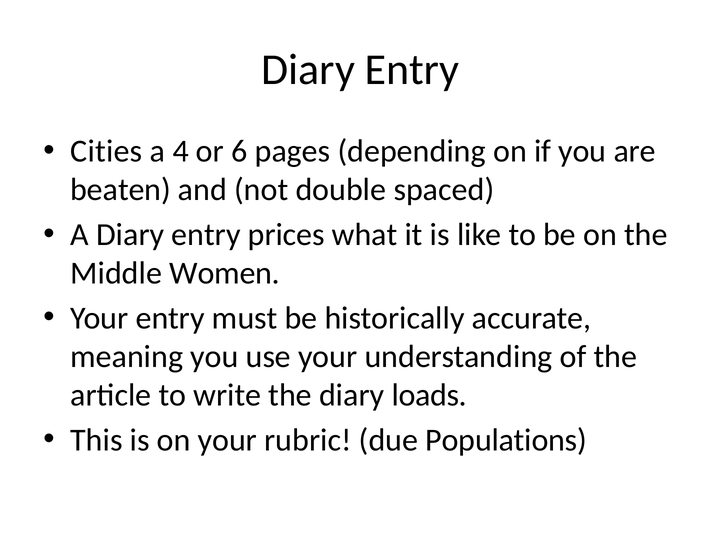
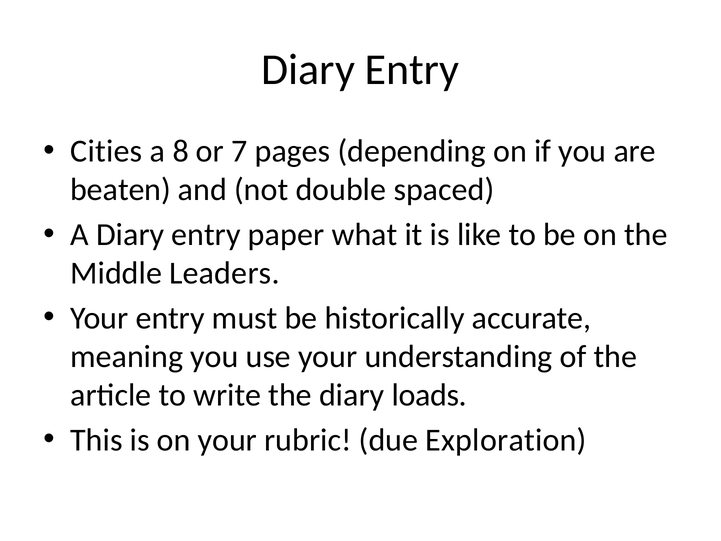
4: 4 -> 8 (181, 151)
6: 6 -> 7 (239, 151)
prices: prices -> paper (286, 235)
Women: Women -> Leaders (224, 273)
Populations: Populations -> Exploration (506, 440)
